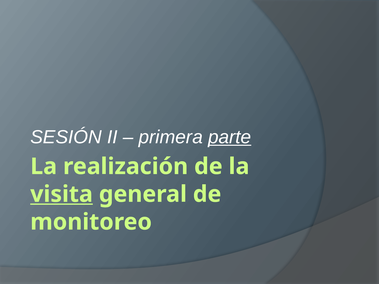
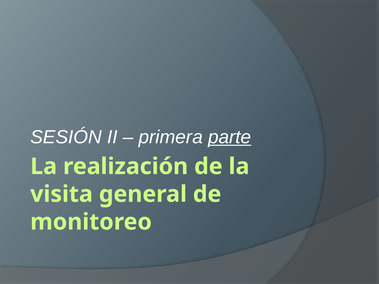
visita underline: present -> none (62, 194)
